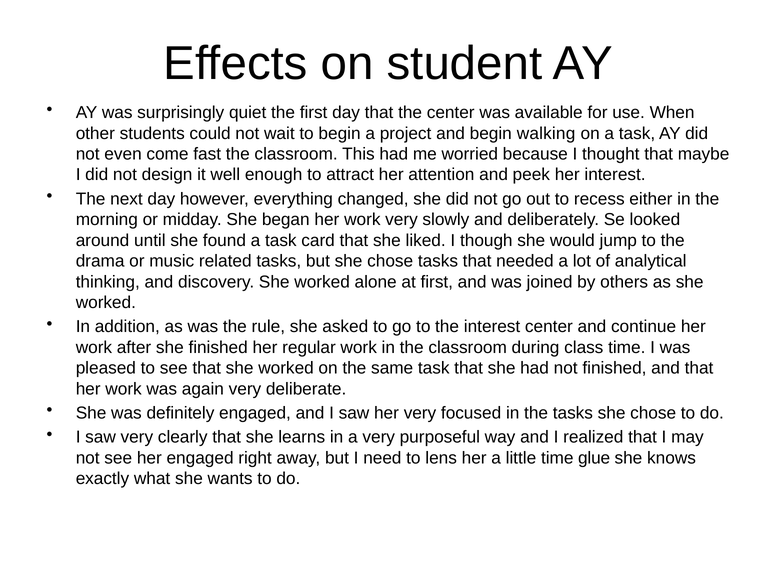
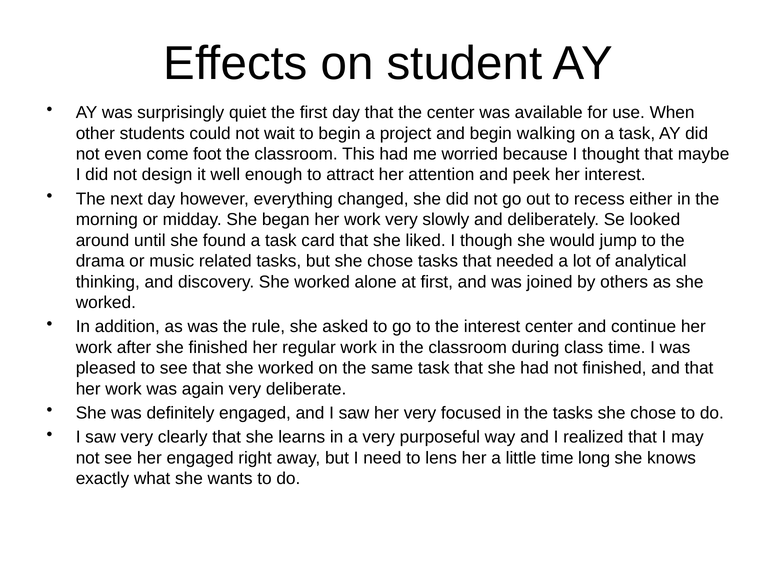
fast: fast -> foot (207, 154)
glue: glue -> long (594, 458)
